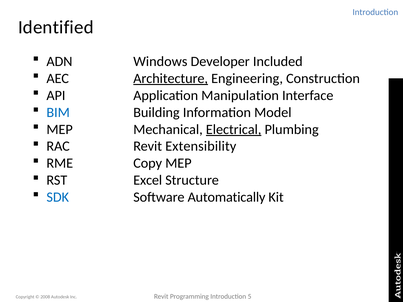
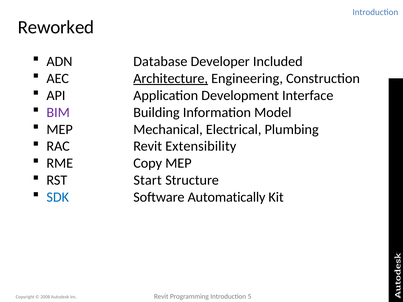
Identified: Identified -> Reworked (56, 27)
Windows: Windows -> Database (160, 61)
Manipulation: Manipulation -> Development (240, 95)
BIM colour: blue -> purple (58, 112)
Electrical underline: present -> none (234, 130)
Excel: Excel -> Start (148, 181)
